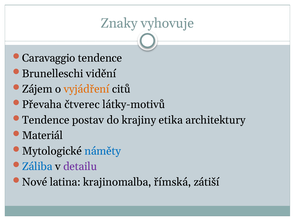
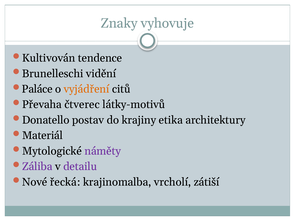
Caravaggio: Caravaggio -> Kultivován (49, 58)
Zájem: Zájem -> Paláce (37, 89)
Tendence: Tendence -> Donatello (46, 120)
náměty colour: blue -> purple (103, 151)
Záliba colour: blue -> purple (37, 167)
latina: latina -> řecká (65, 182)
římská: římská -> vrcholí (173, 182)
